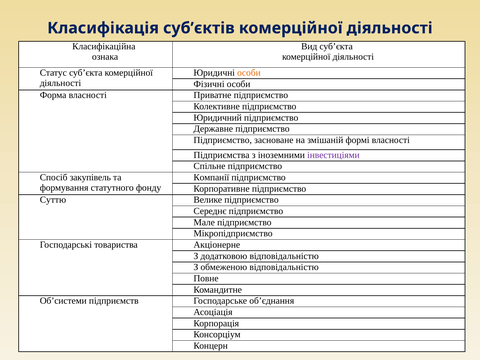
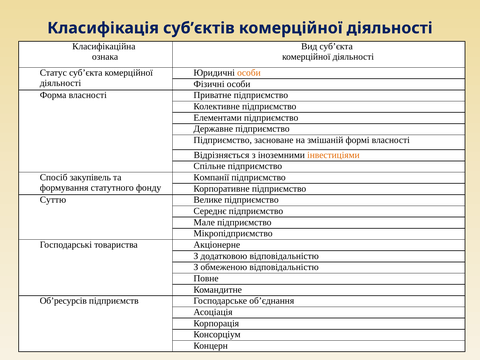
Юридичний: Юридичний -> Елементами (218, 118)
Підприємства: Підприємства -> Відрізняється (222, 155)
інвестиціями colour: purple -> orange (333, 155)
Об’системи: Об’системи -> Об’ресурсів (63, 301)
